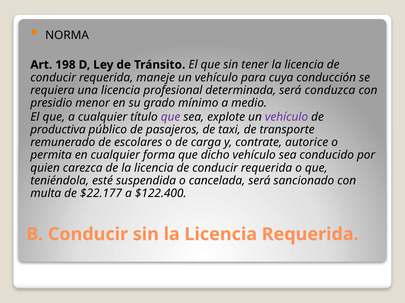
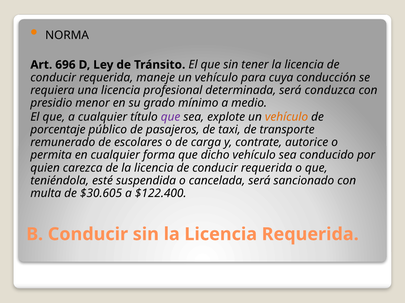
198: 198 -> 696 (65, 65)
vehículo colour: purple -> orange (287, 117)
productiva: productiva -> porcentaje (58, 130)
$22.177: $22.177 -> $30.605 (101, 194)
